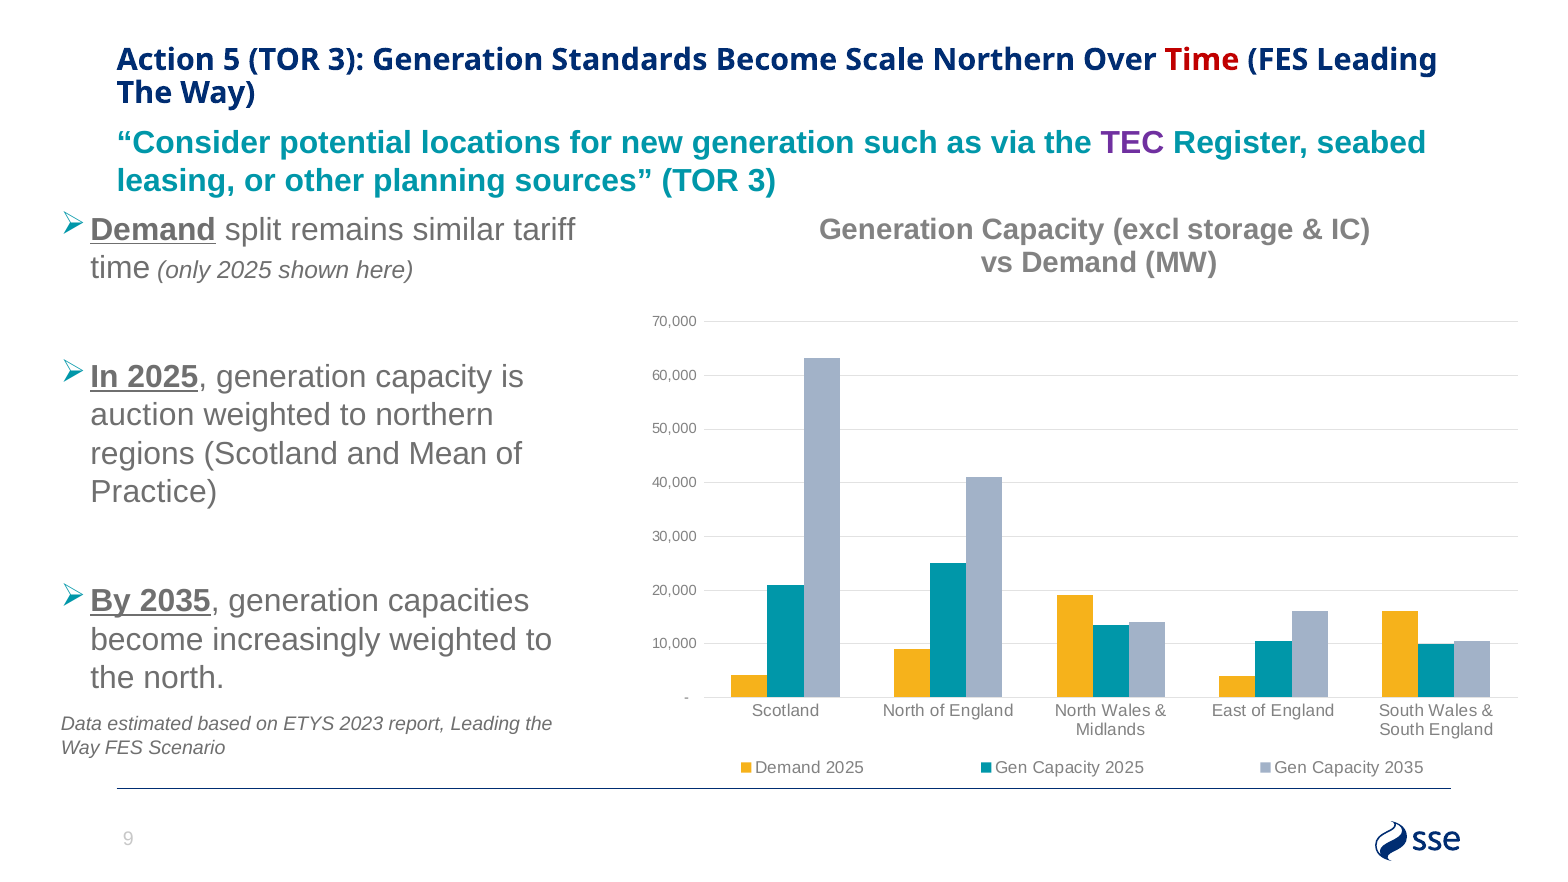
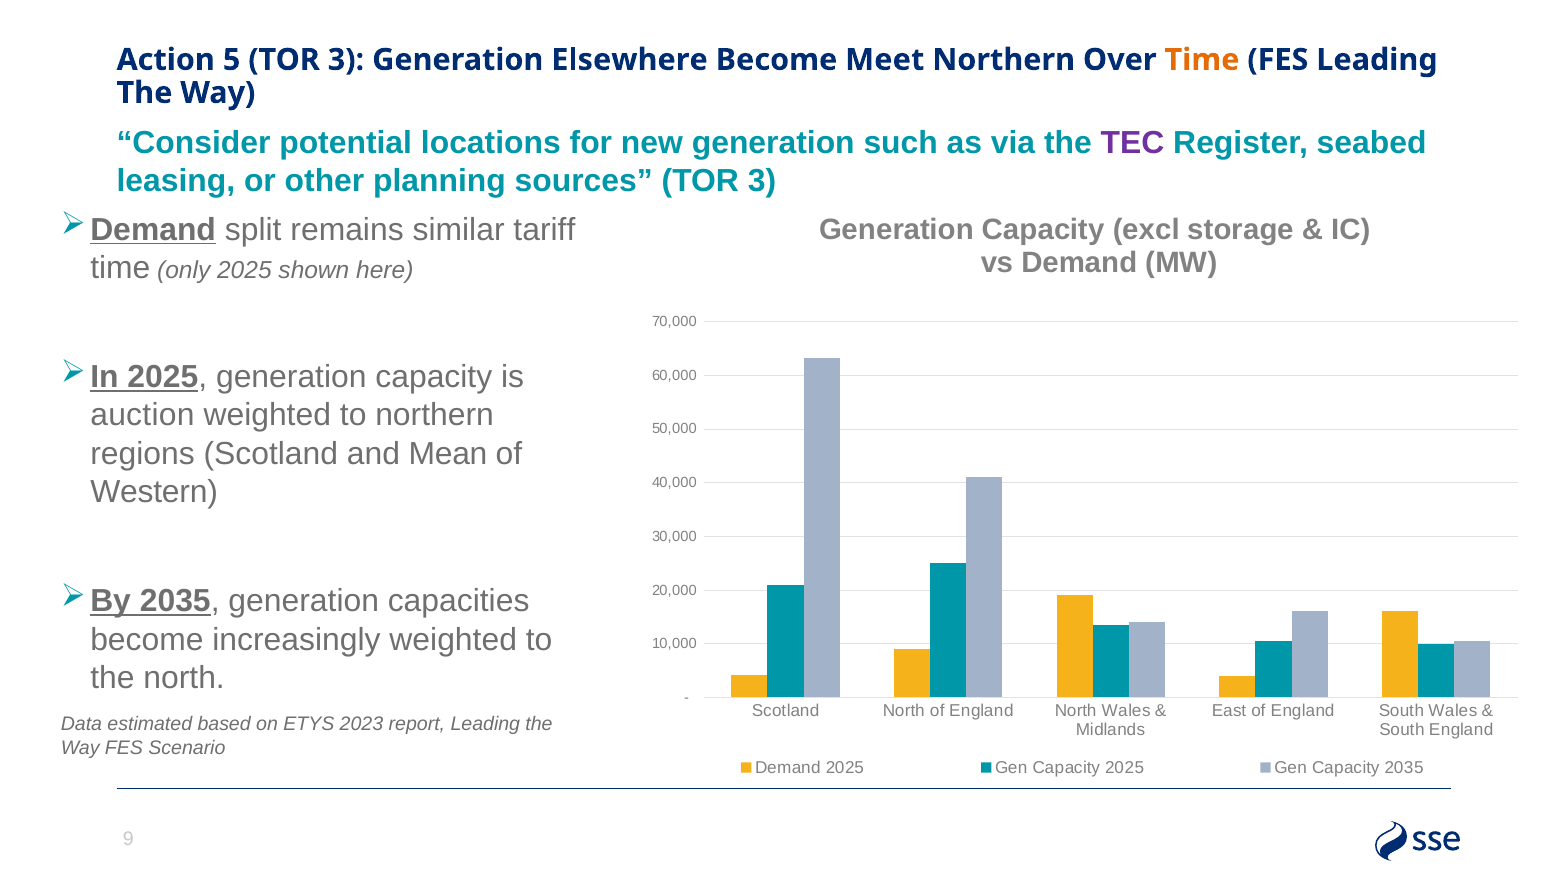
Standards: Standards -> Elsewhere (630, 60)
Scale: Scale -> Meet (885, 60)
Time colour: red -> orange (1202, 60)
Practice: Practice -> Western (154, 492)
